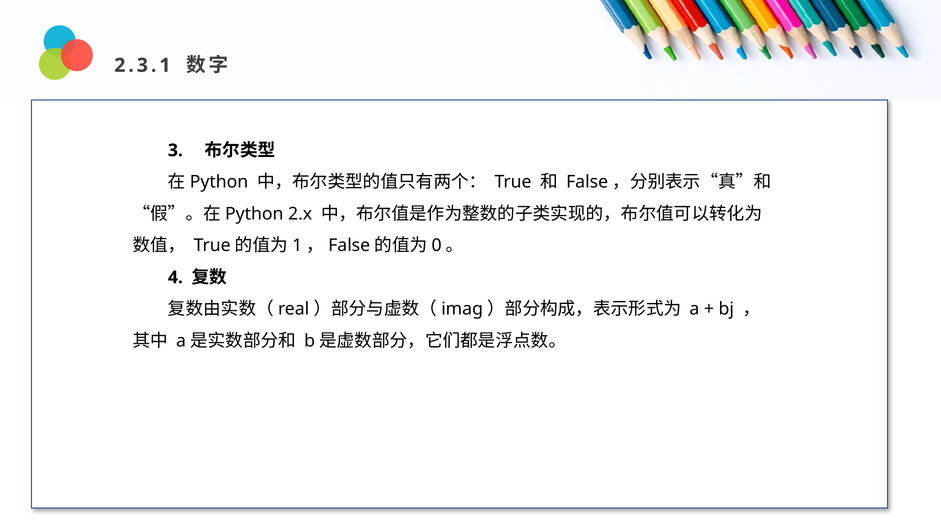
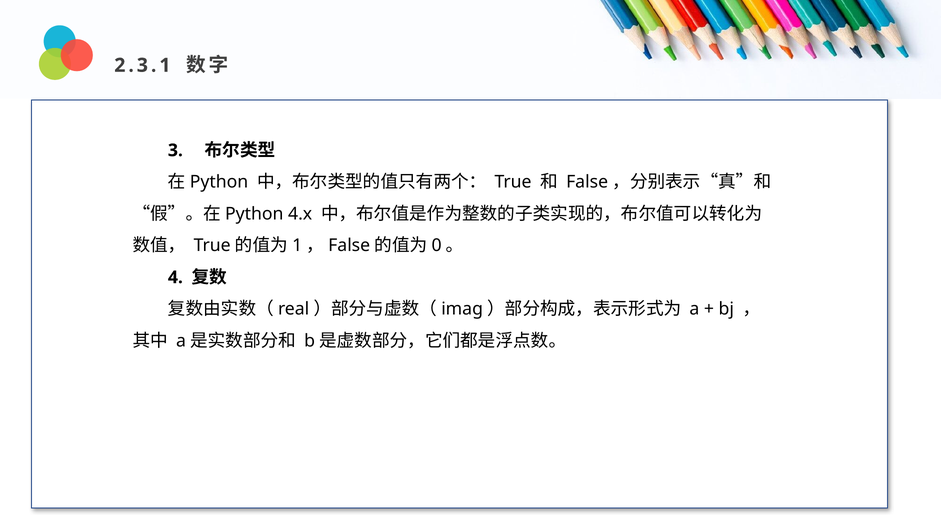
2.x: 2.x -> 4.x (300, 214)
